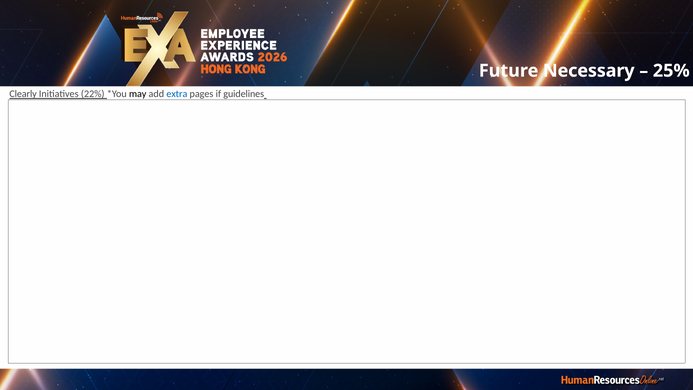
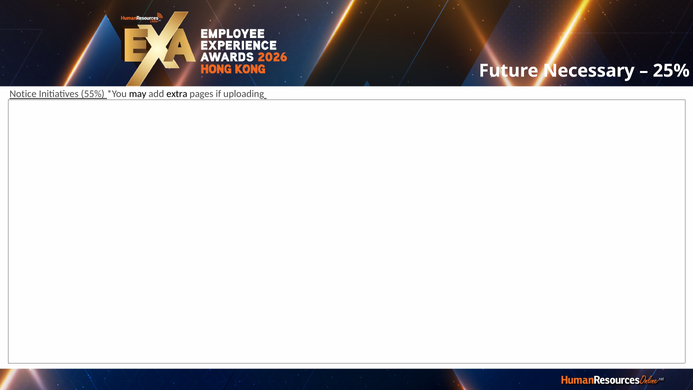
Clearly: Clearly -> Notice (23, 94)
22%: 22% -> 55% (93, 94)
extra colour: blue -> black (177, 94)
guidelines: guidelines -> uploading (244, 94)
